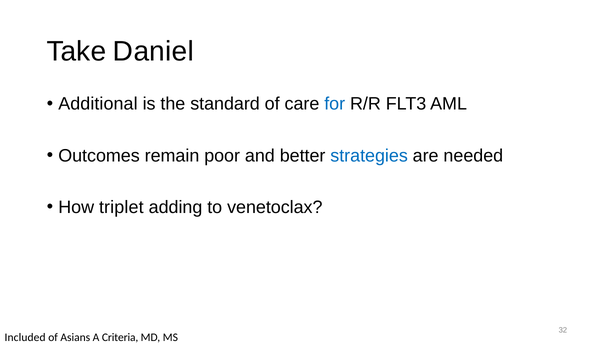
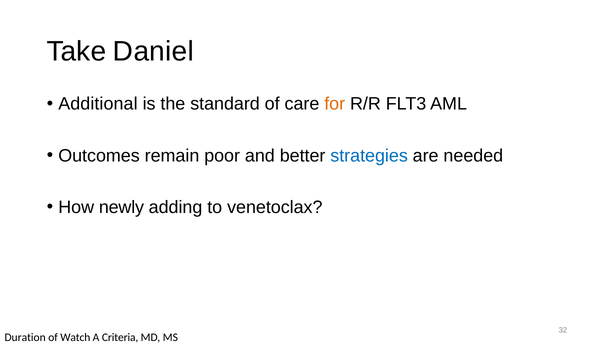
for colour: blue -> orange (335, 104)
triplet: triplet -> newly (121, 207)
Included: Included -> Duration (25, 337)
Asians: Asians -> Watch (75, 337)
